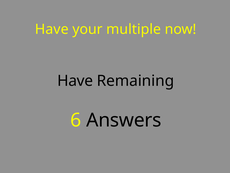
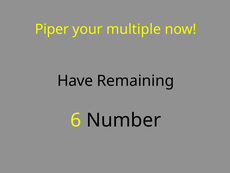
Have: Have -> Piper (52, 29)
Answers: Answers -> Number (124, 120)
